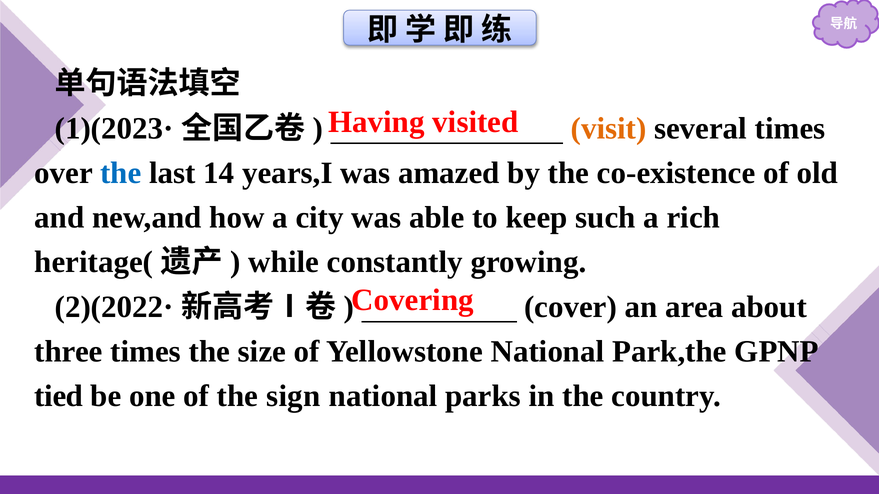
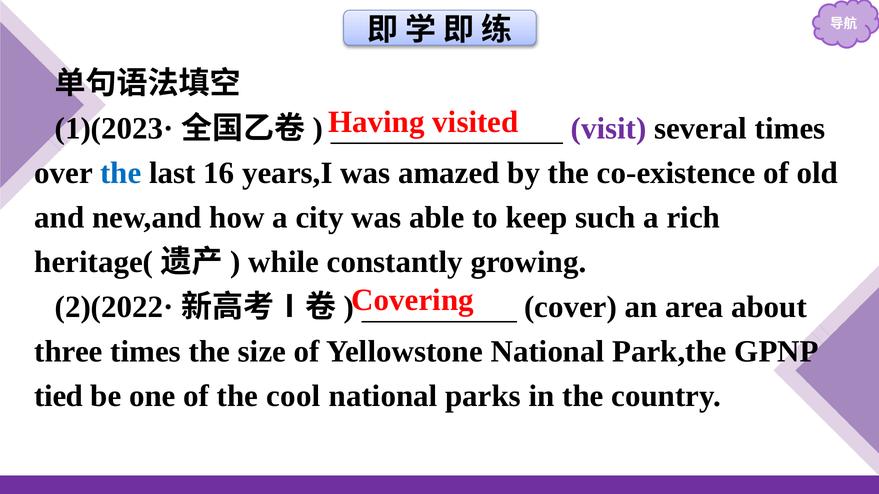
visit colour: orange -> purple (609, 128)
14: 14 -> 16 (219, 173)
sign: sign -> cool (293, 396)
